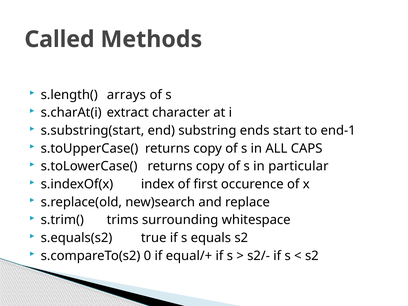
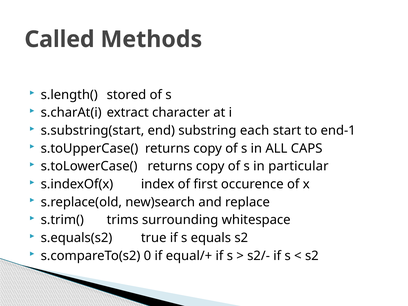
arrays: arrays -> stored (126, 95)
ends: ends -> each (255, 131)
